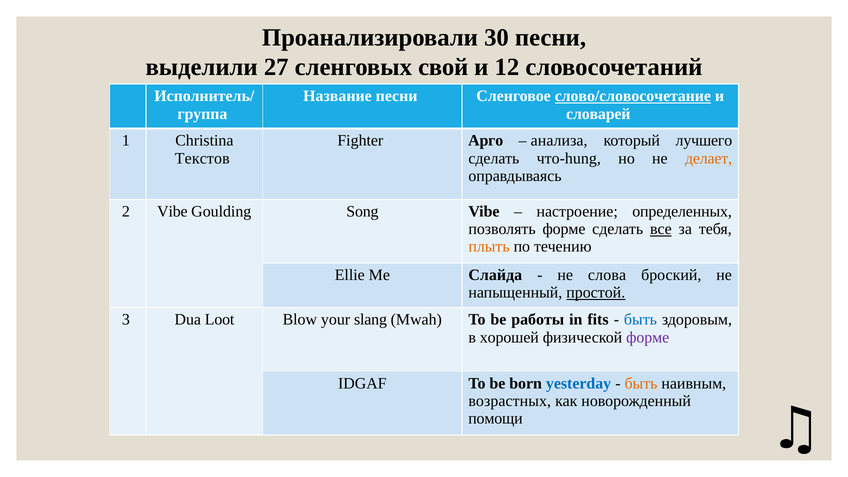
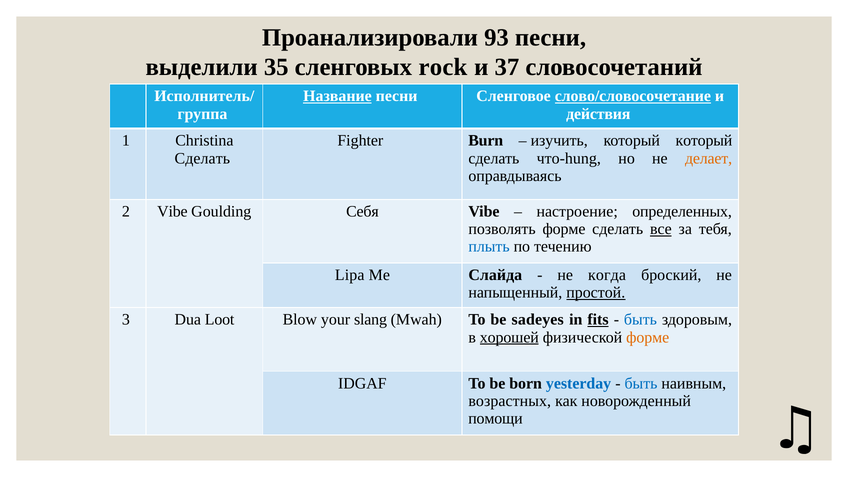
30: 30 -> 93 (496, 37)
27: 27 -> 35 (276, 67)
свой: свой -> rock (443, 67)
12: 12 -> 37 (507, 67)
Название underline: none -> present (337, 96)
словарей: словарей -> действия (598, 114)
Арго: Арго -> Burn (486, 141)
анализа: анализа -> изучить (559, 141)
который лучшего: лучшего -> который (704, 141)
Текстов: Текстов -> Сделать (202, 158)
Song: Song -> Себя (362, 212)
плыть colour: orange -> blue (489, 247)
Ellie: Ellie -> Lipa (350, 275)
слова: слова -> когда (607, 275)
работы: работы -> sadeyes (538, 320)
fits underline: none -> present (598, 320)
хорошей underline: none -> present (509, 337)
форме colour: purple -> orange (648, 337)
быть colour: orange -> blue (641, 383)
